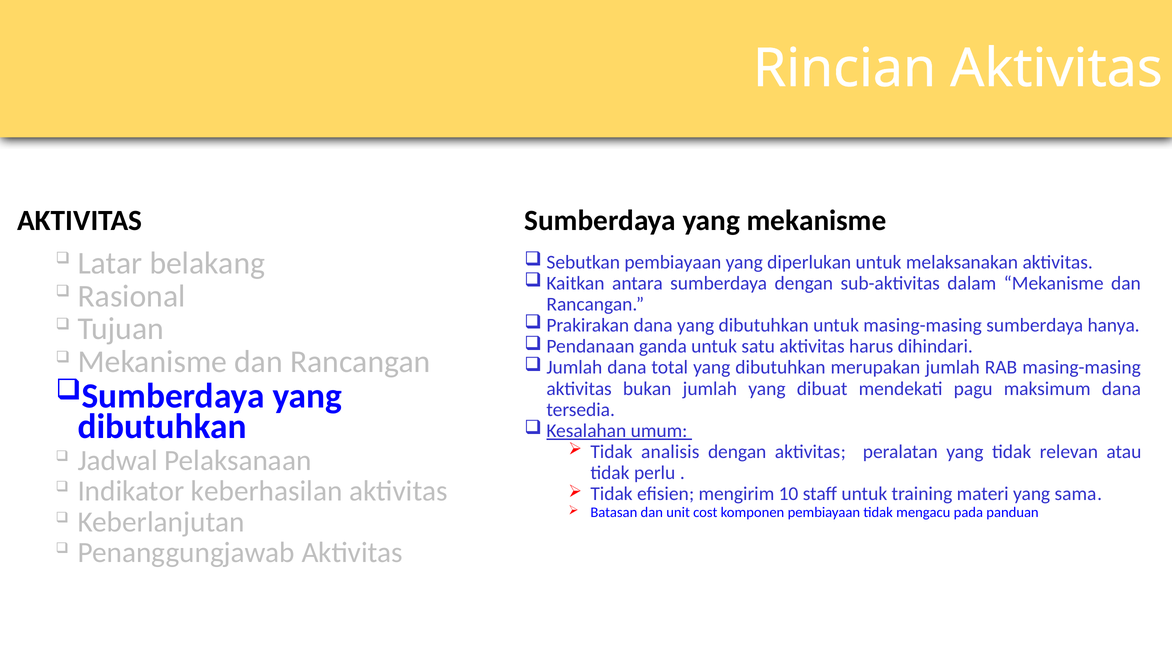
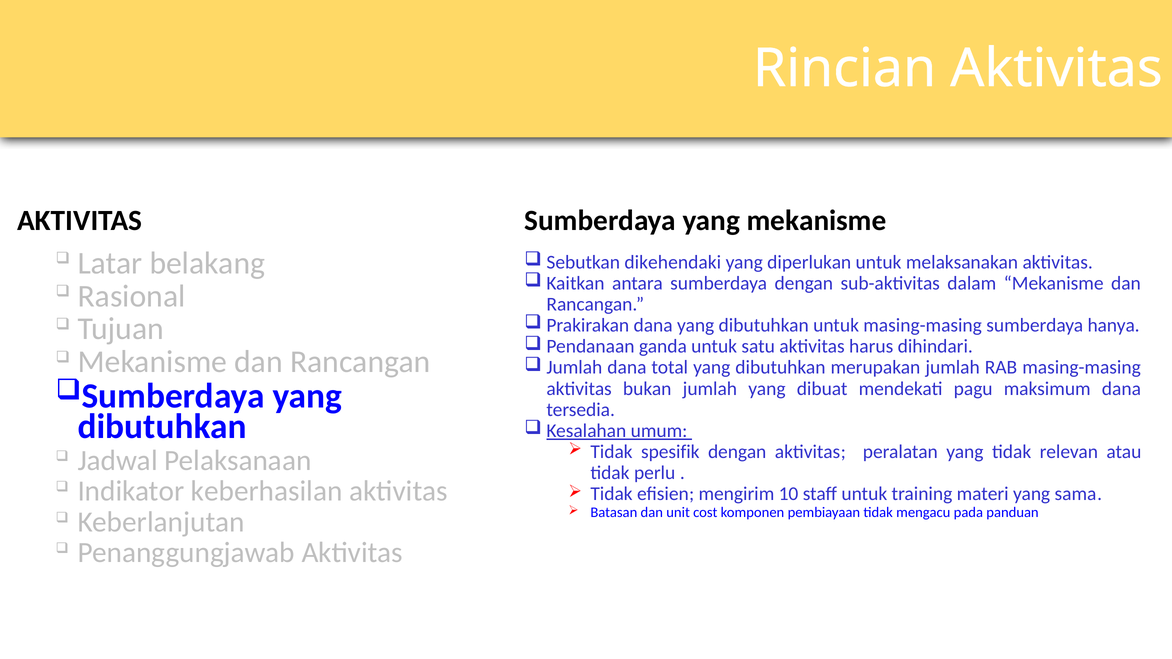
pembiayaan: pembiayaan -> dikehendaki (673, 262)
analisis: analisis -> spesifik (670, 452)
